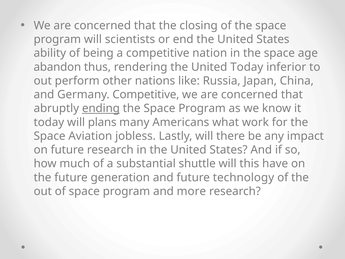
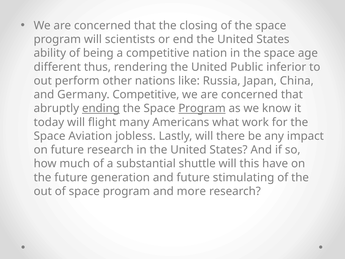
abandon: abandon -> different (57, 67)
United Today: Today -> Public (247, 67)
Program underline: none -> present (202, 108)
plans: plans -> flight (102, 122)
technology: technology -> stimulating (244, 177)
